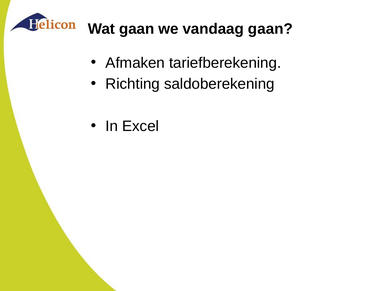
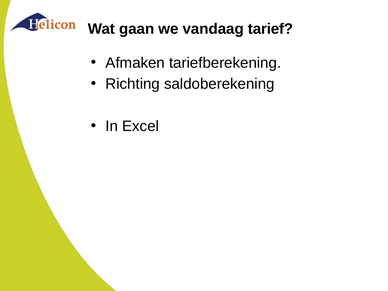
vandaag gaan: gaan -> tarief (271, 29)
